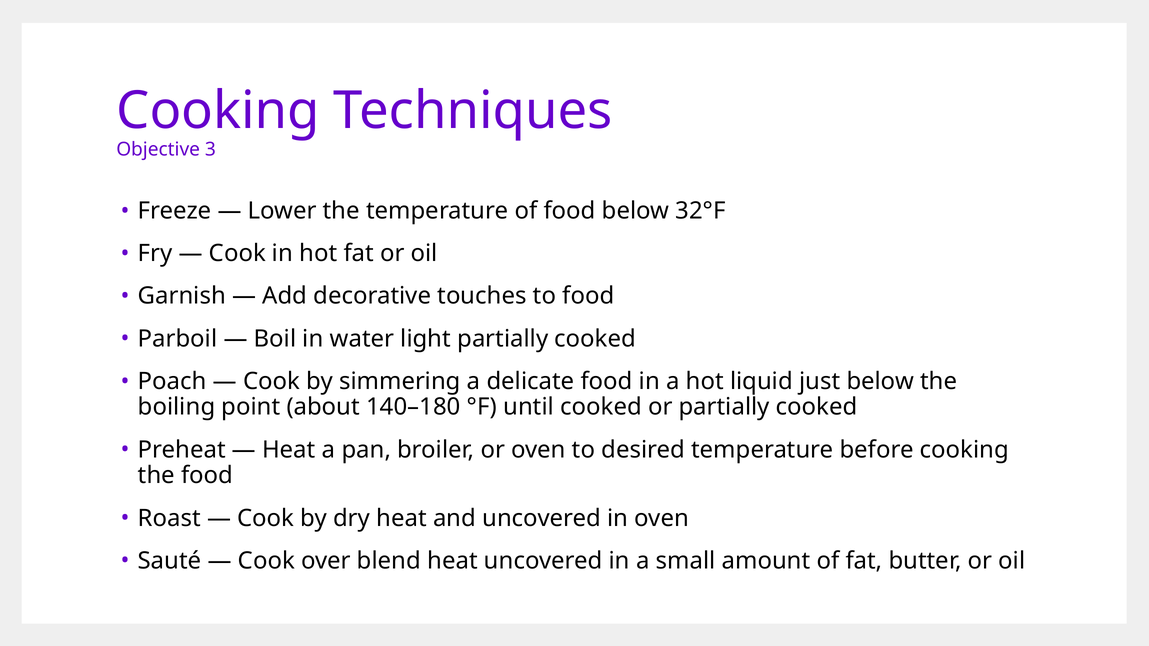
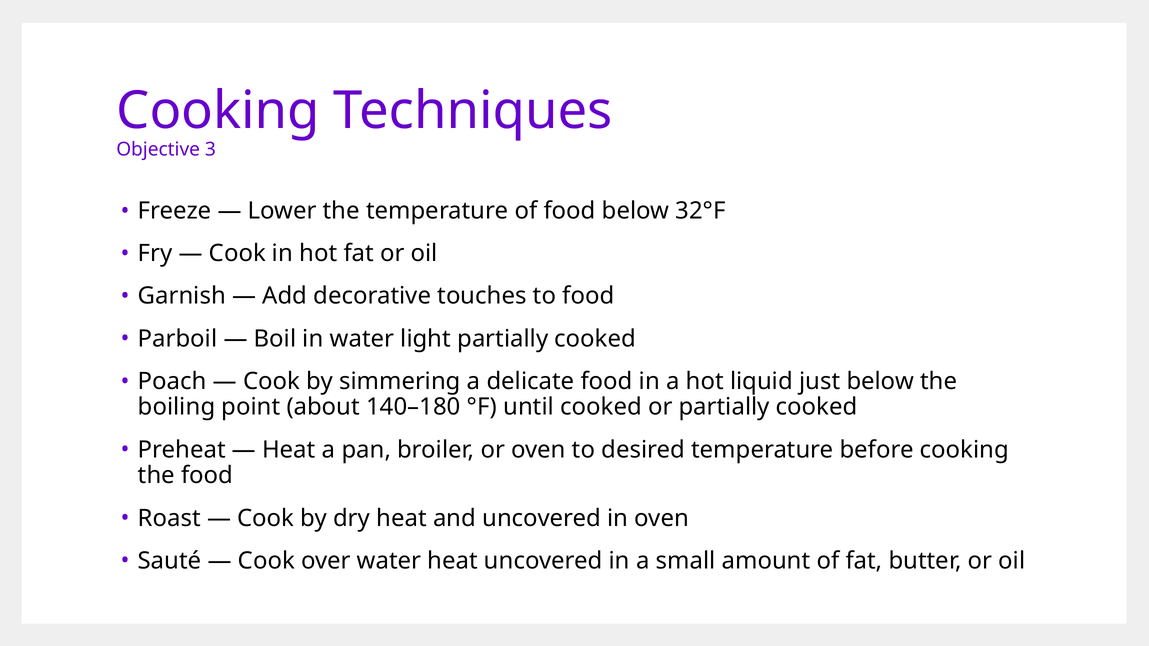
over blend: blend -> water (389, 561)
